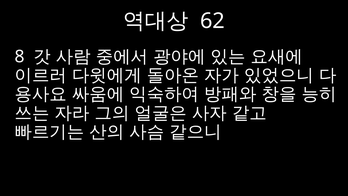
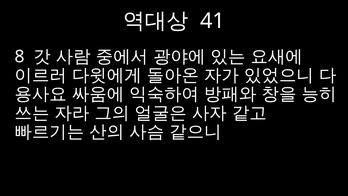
62: 62 -> 41 (212, 21)
